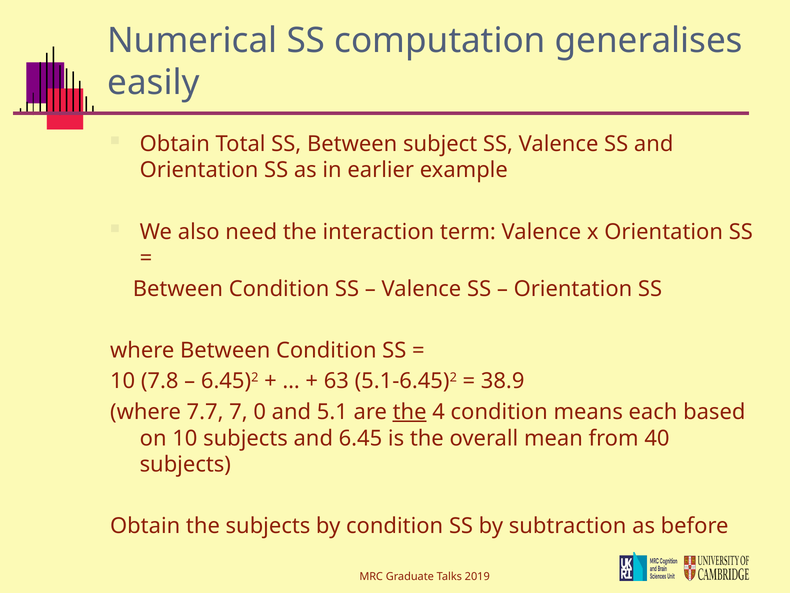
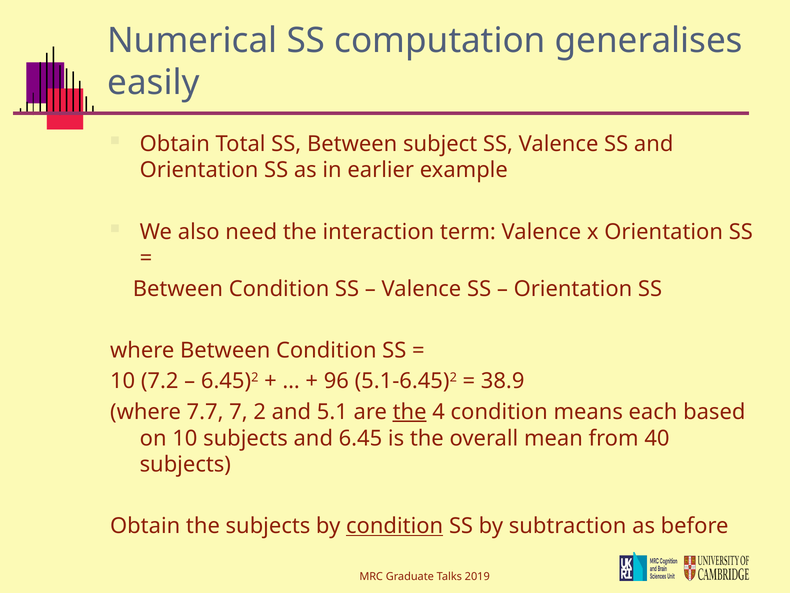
7.8: 7.8 -> 7.2 (160, 381)
63: 63 -> 96 (336, 381)
0: 0 -> 2 (260, 412)
condition underline: none -> present (395, 526)
